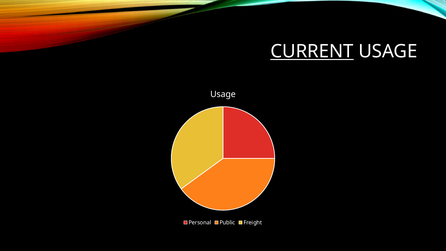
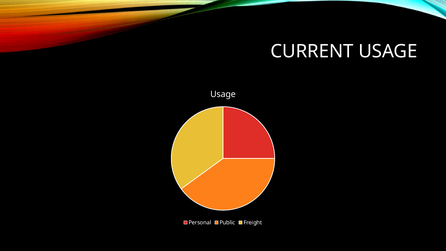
CURRENT underline: present -> none (312, 51)
